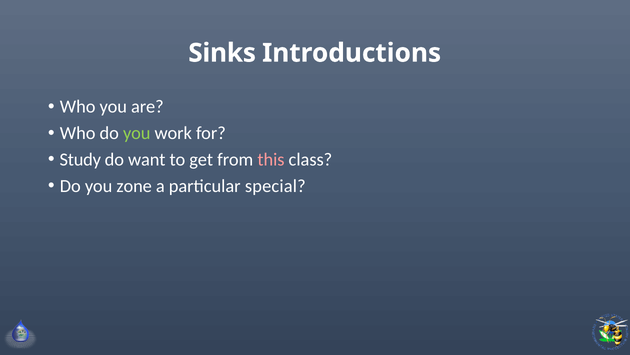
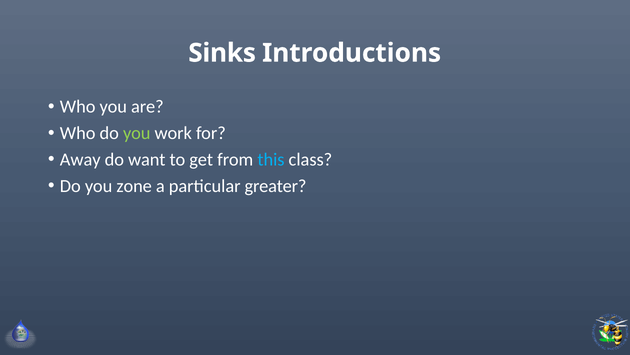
Study: Study -> Away (80, 159)
this colour: pink -> light blue (271, 159)
special: special -> greater (275, 186)
